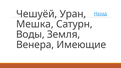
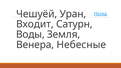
Мешка: Мешка -> Входит (35, 24)
Имеющие: Имеющие -> Небесные (81, 45)
